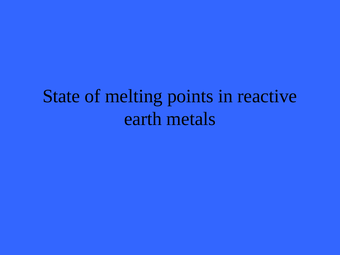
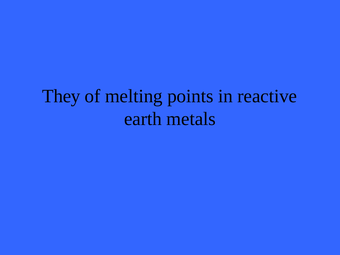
State: State -> They (61, 96)
